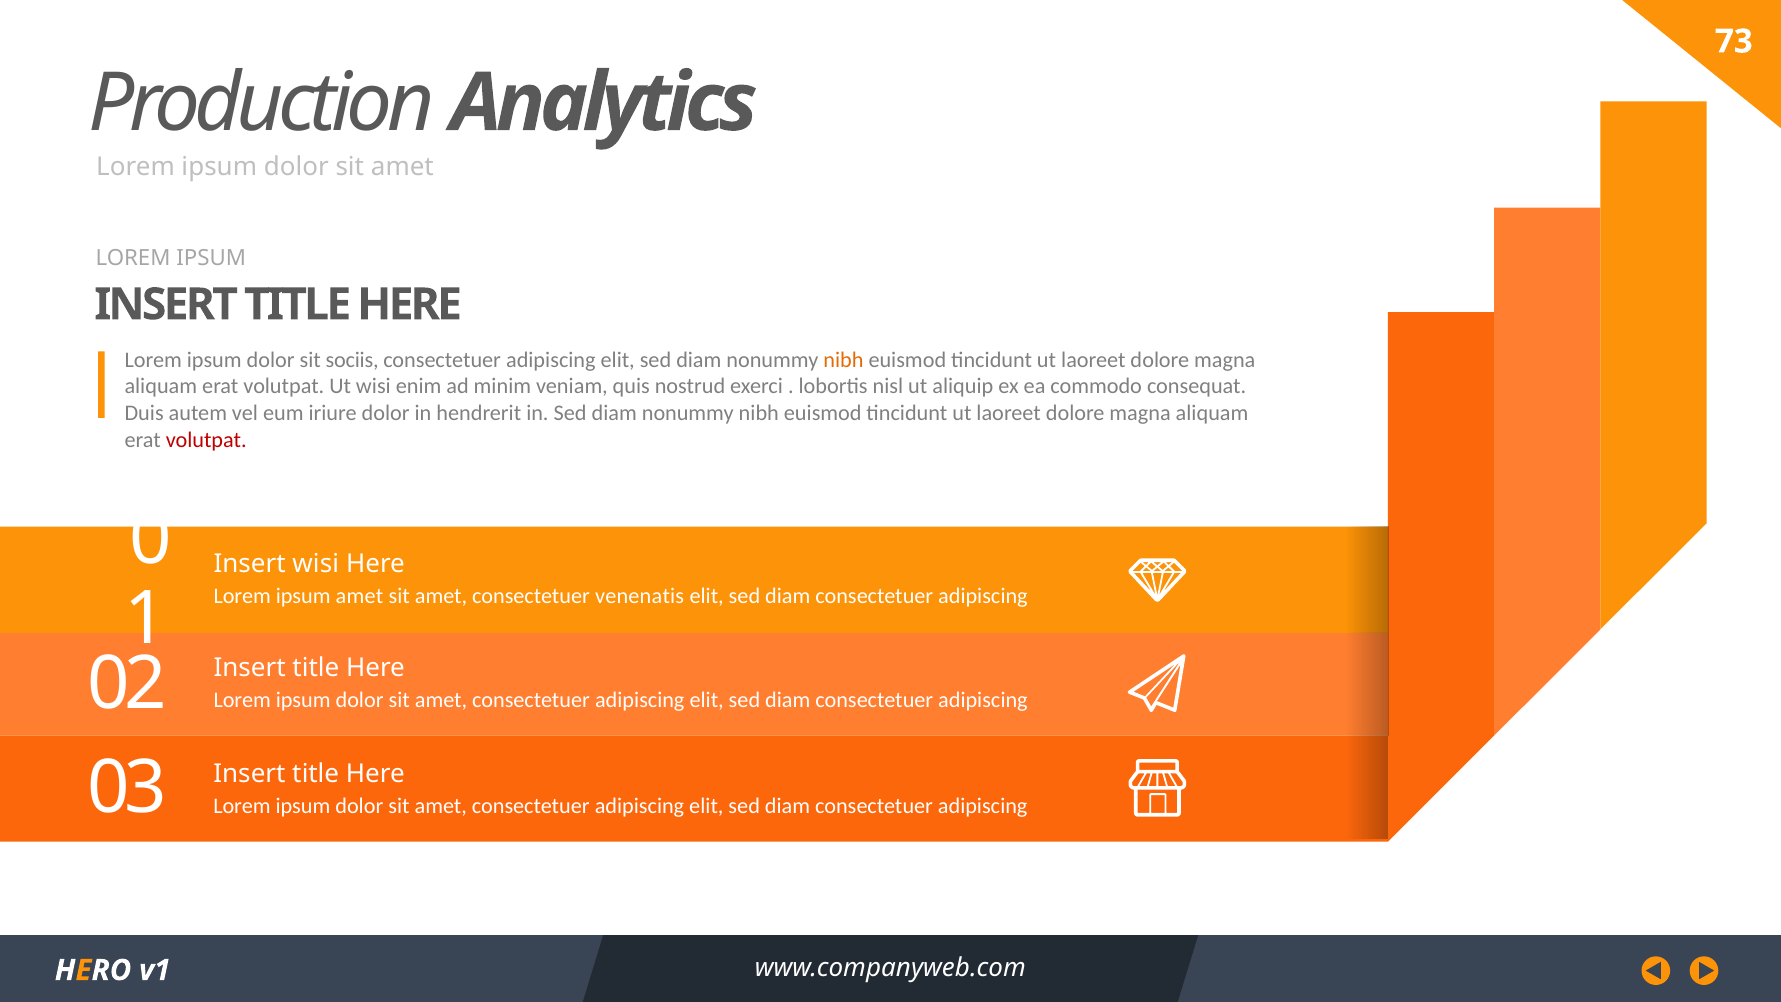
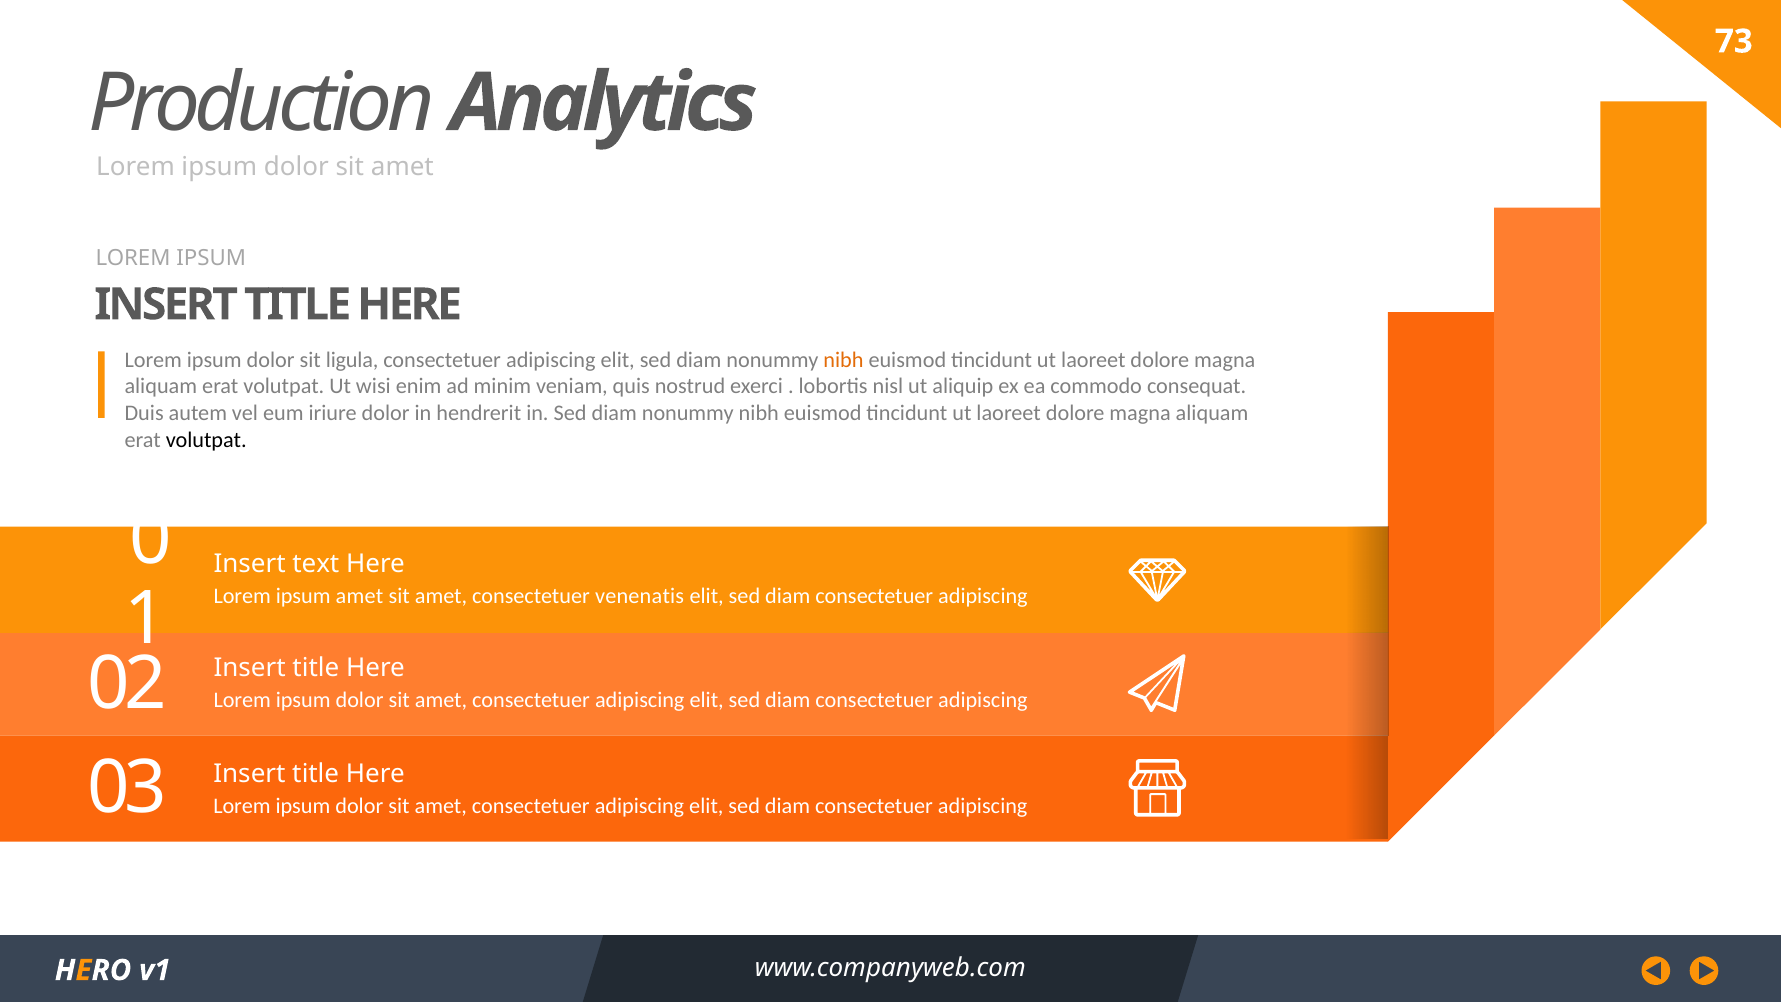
sociis: sociis -> ligula (352, 360)
volutpat colour: red -> black (206, 440)
Insert wisi: wisi -> text (316, 564)
